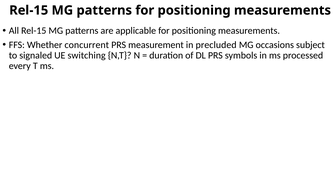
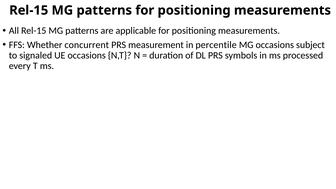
precluded: precluded -> percentile (216, 45)
UE switching: switching -> occasions (87, 55)
